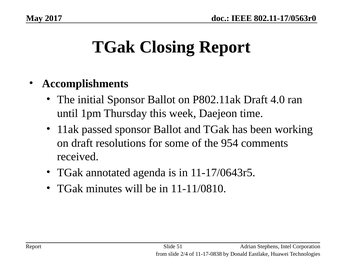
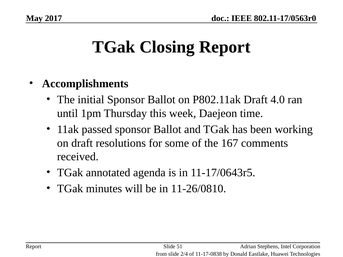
954: 954 -> 167 (230, 143)
11-11/0810: 11-11/0810 -> 11-26/0810 (199, 189)
